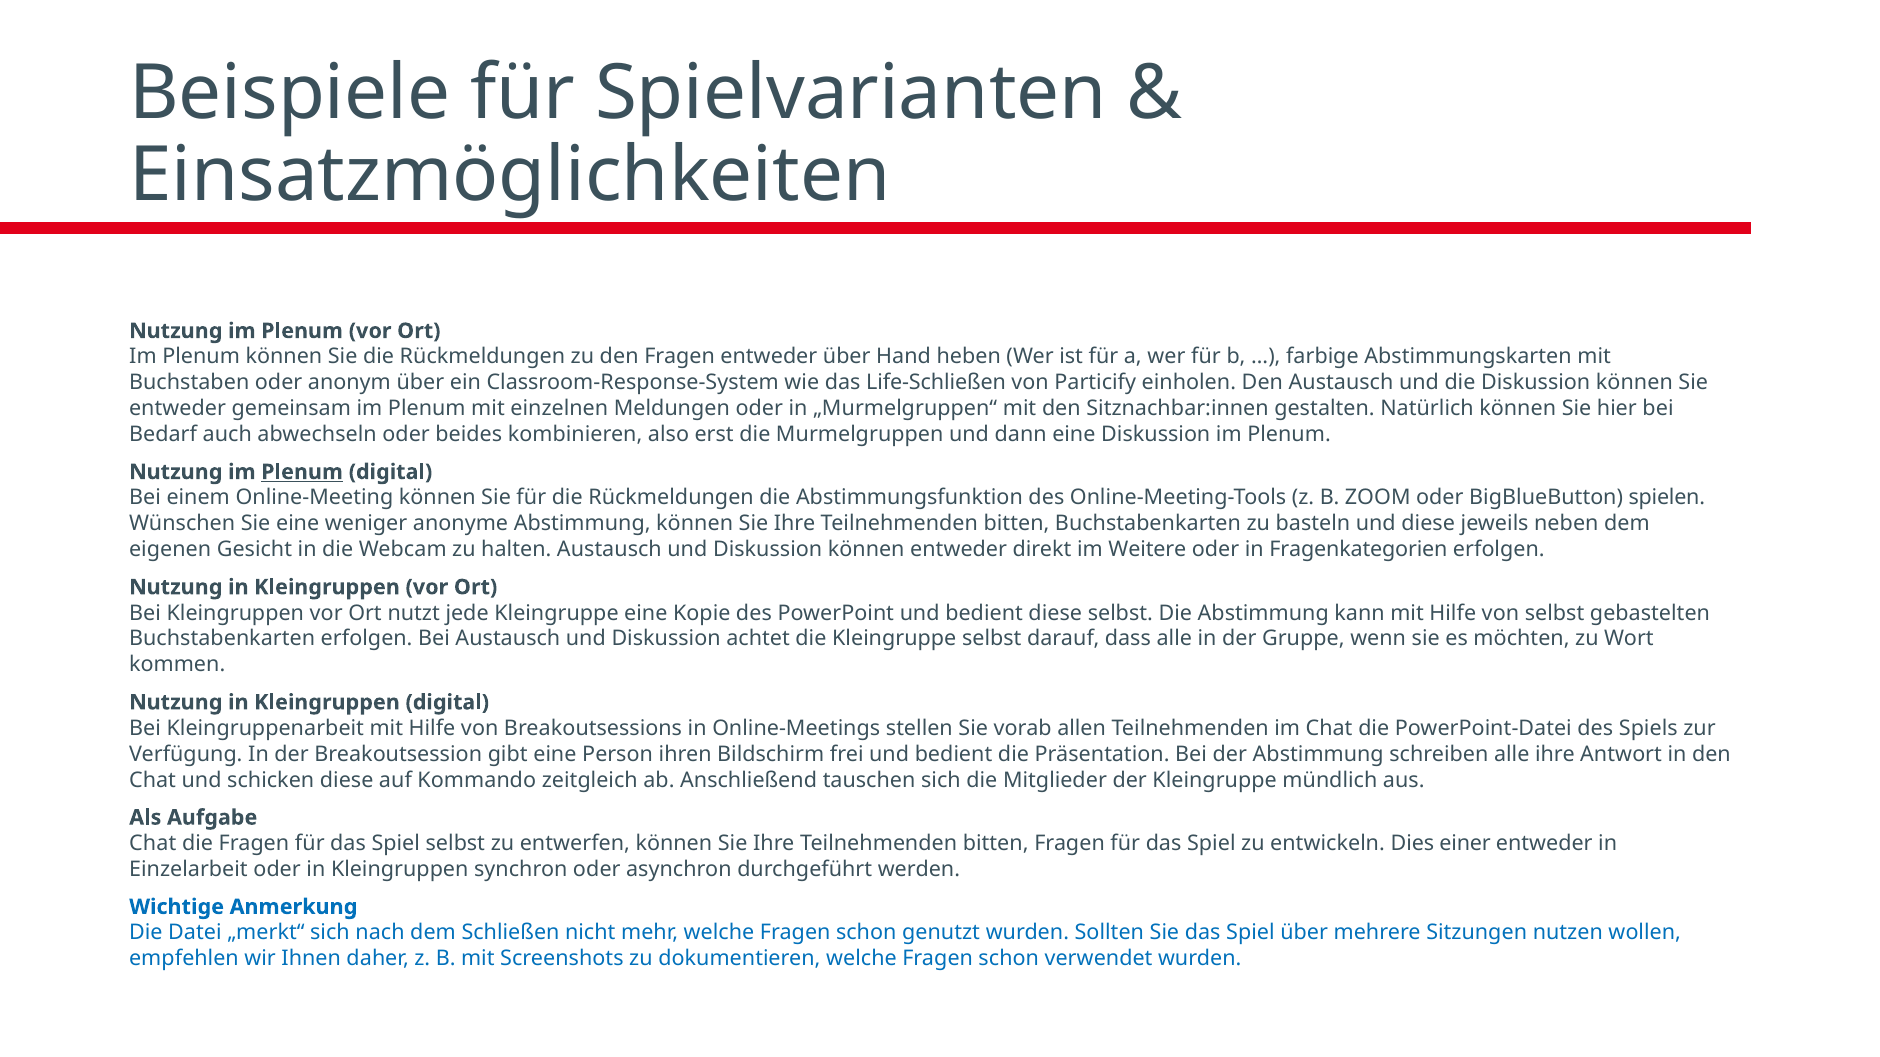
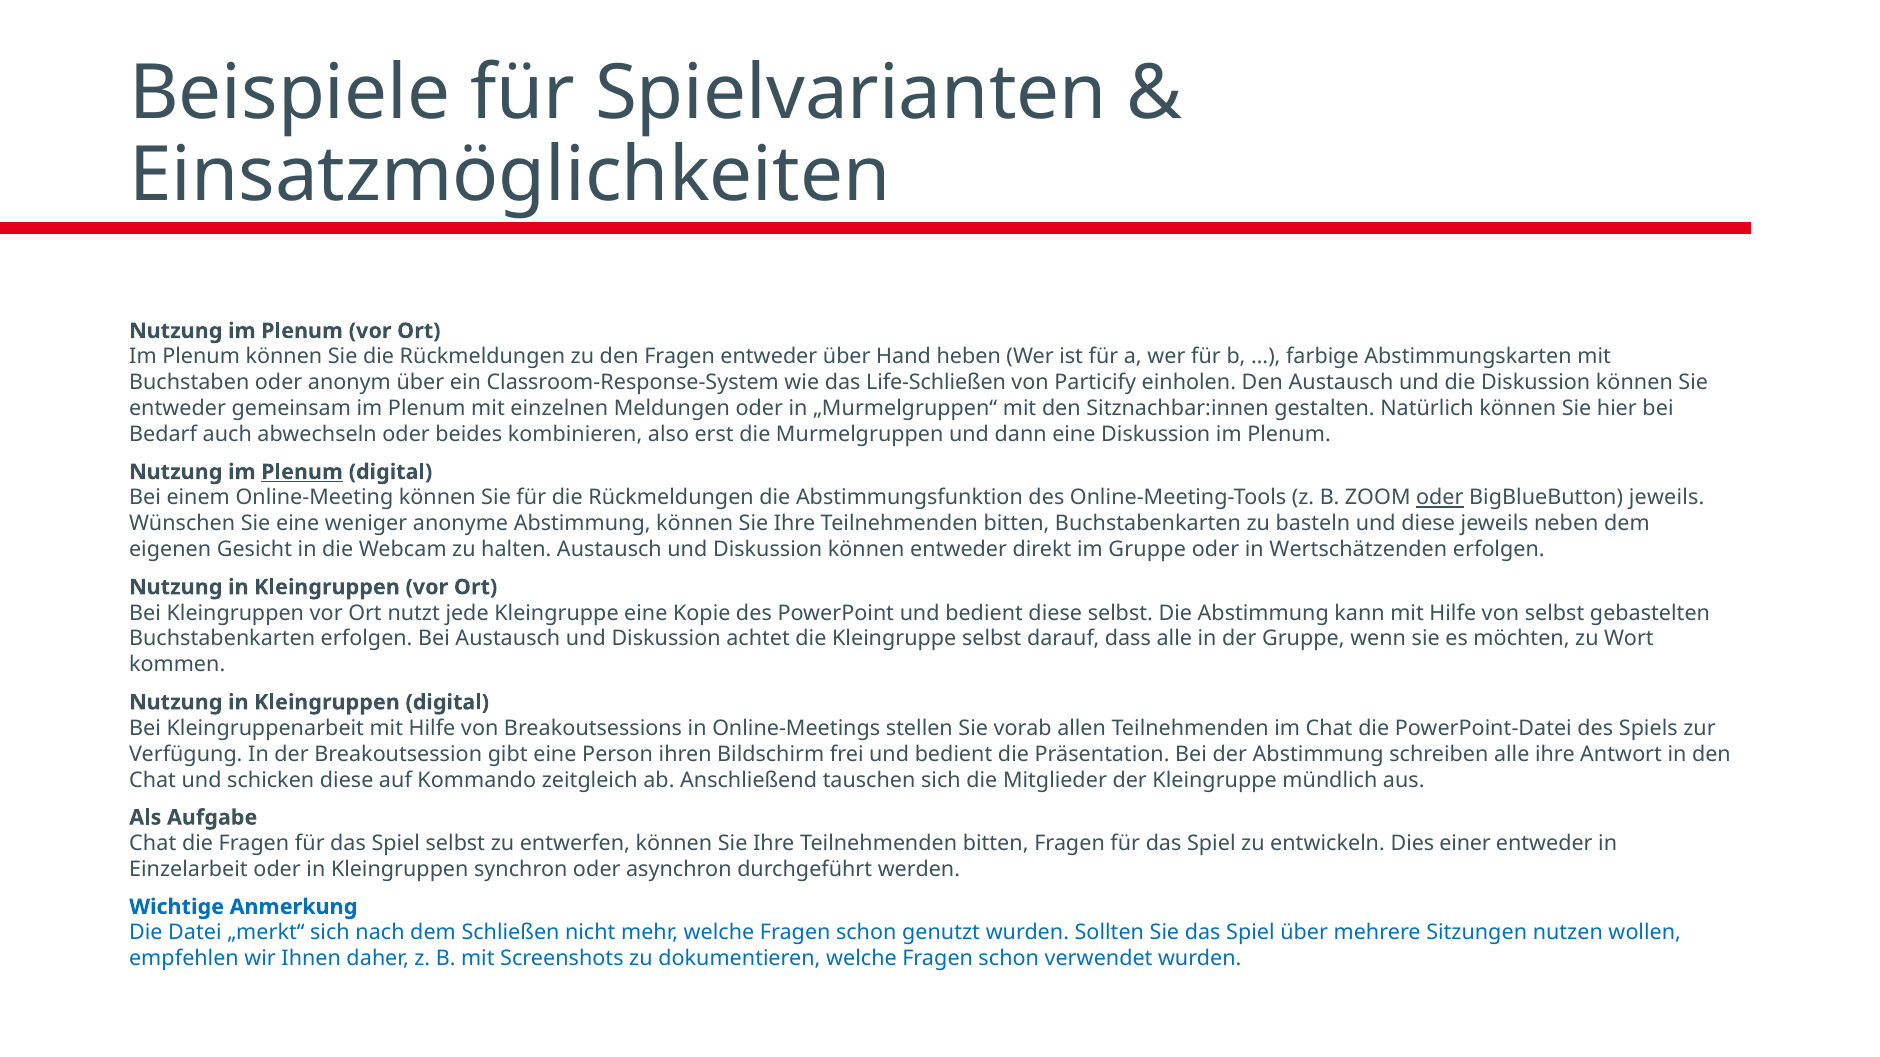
oder underline: none -> present (1440, 498)
BigBlueButton spielen: spielen -> jeweils (1667, 498)
im Weitere: Weitere -> Gruppe (1147, 550)
Fragenkategorien: Fragenkategorien -> Wertschätzenden (1358, 550)
